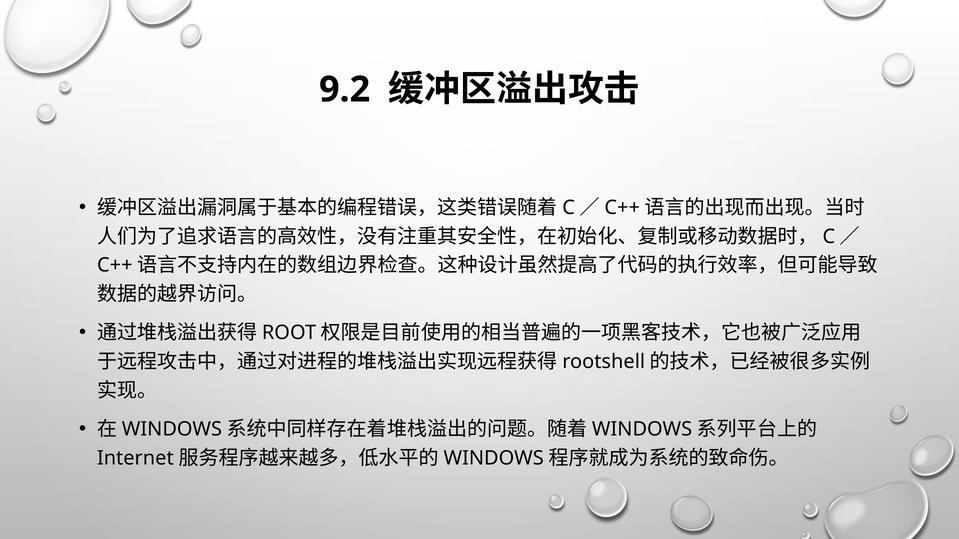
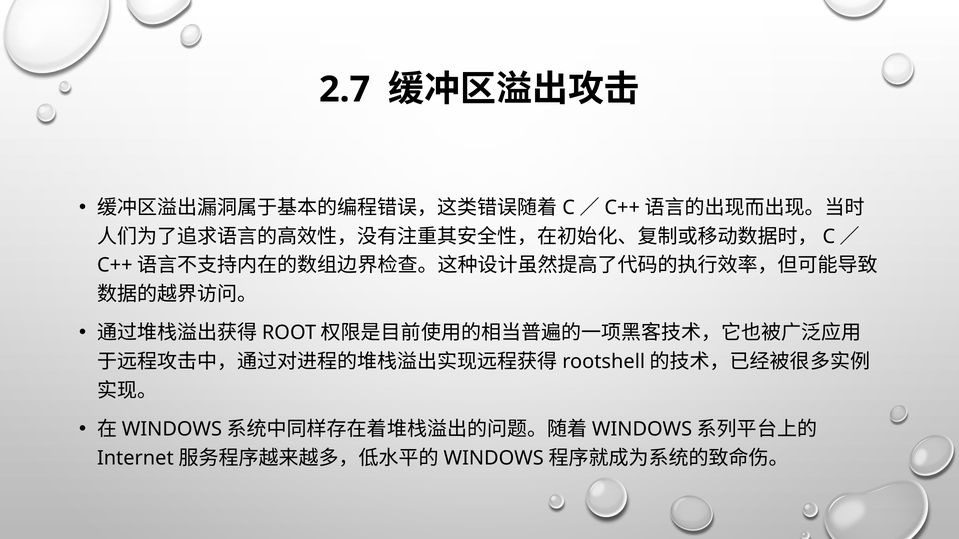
9.2: 9.2 -> 2.7 (345, 90)
